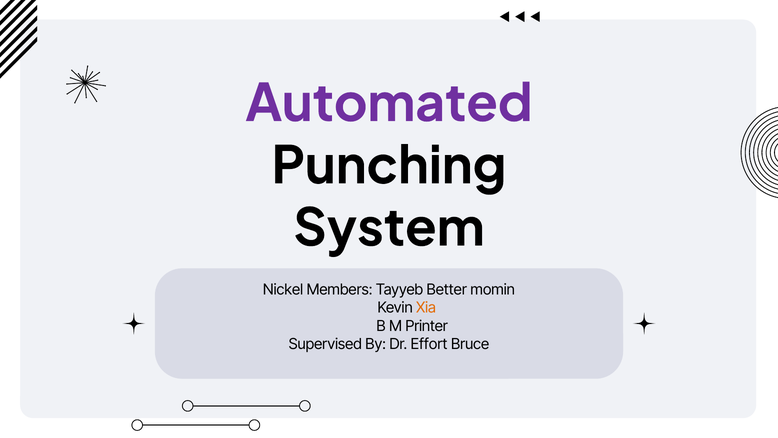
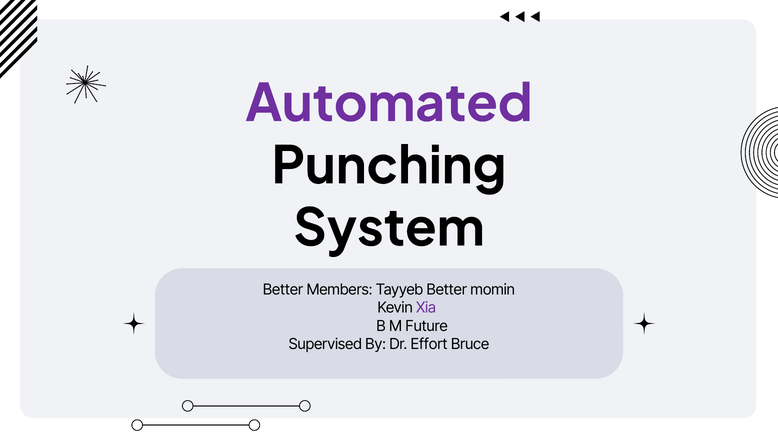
Nickel: Nickel -> Better (283, 290)
Xia colour: orange -> purple (426, 308)
Printer: Printer -> Future (427, 326)
